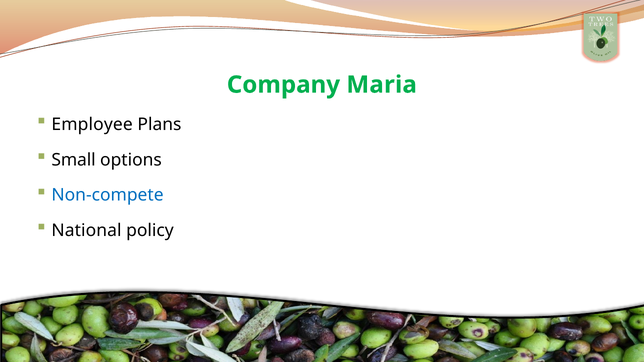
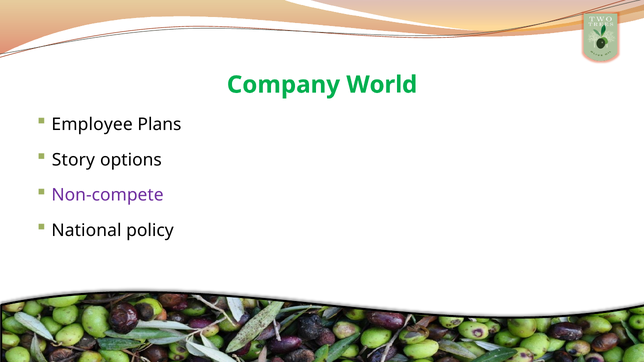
Maria: Maria -> World (382, 85)
Small: Small -> Story (73, 160)
Non-compete colour: blue -> purple (108, 195)
